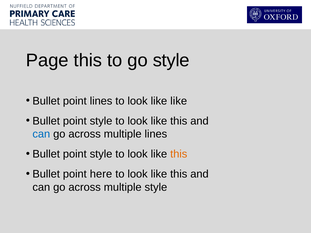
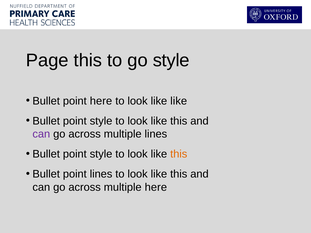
point lines: lines -> here (101, 101)
can colour: blue -> purple (41, 134)
point here: here -> lines (101, 174)
multiple style: style -> here (156, 187)
